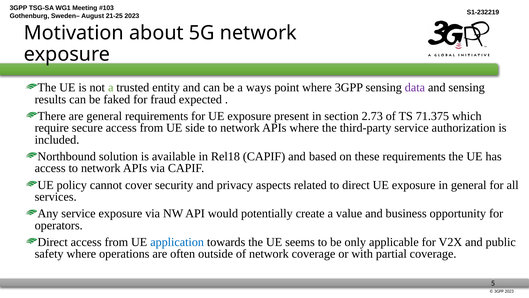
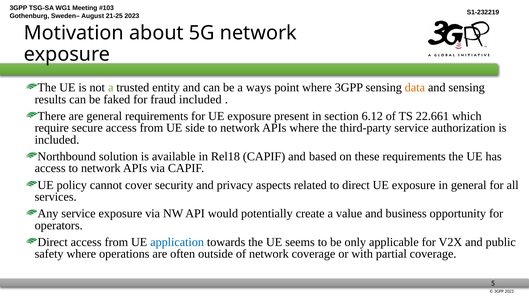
data colour: purple -> orange (415, 87)
fraud expected: expected -> included (200, 99)
2.73: 2.73 -> 6.12 (372, 116)
71.375: 71.375 -> 22.661 (432, 116)
